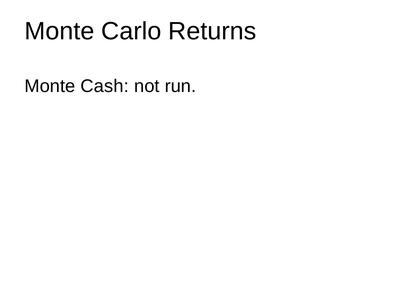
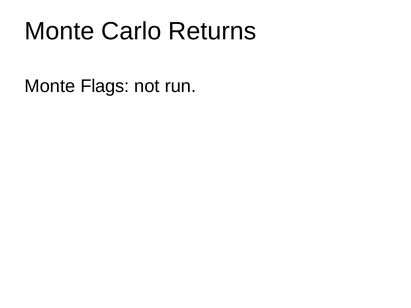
Cash: Cash -> Flags (105, 86)
